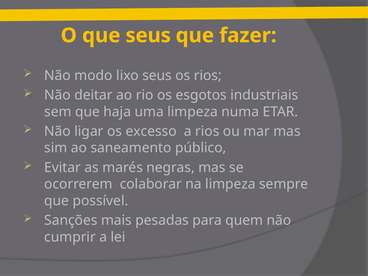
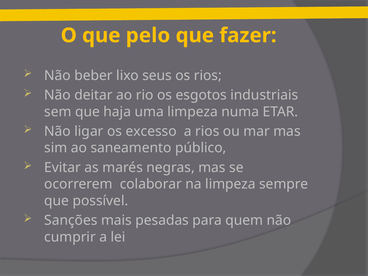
que seus: seus -> pelo (148, 35)
modo: modo -> beber (94, 75)
